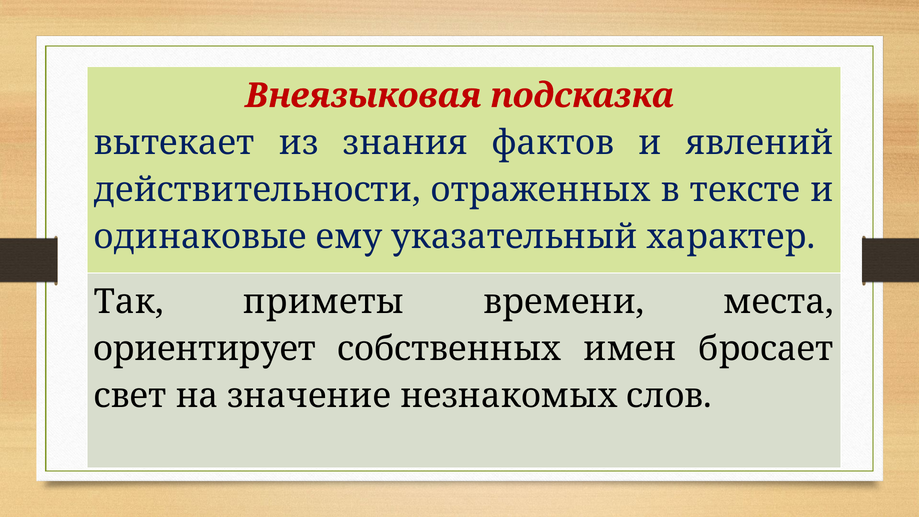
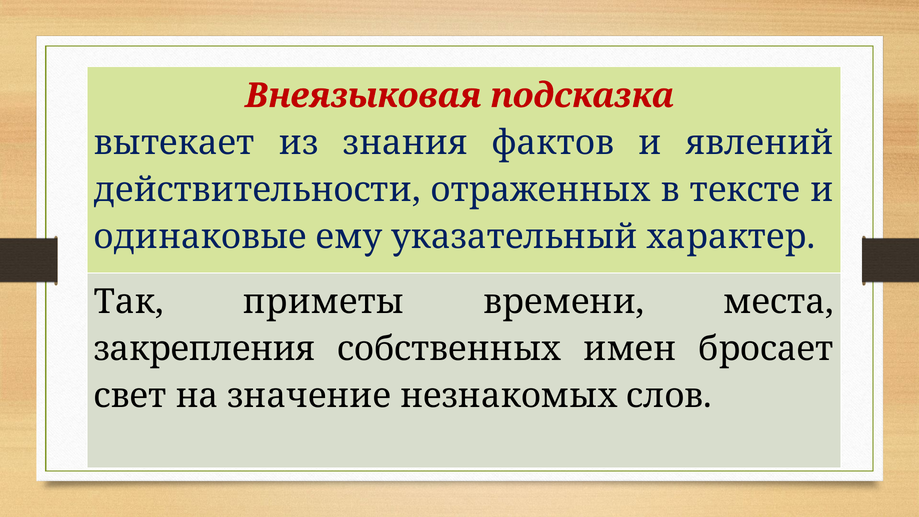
ориентирует: ориентирует -> закрепления (205, 349)
